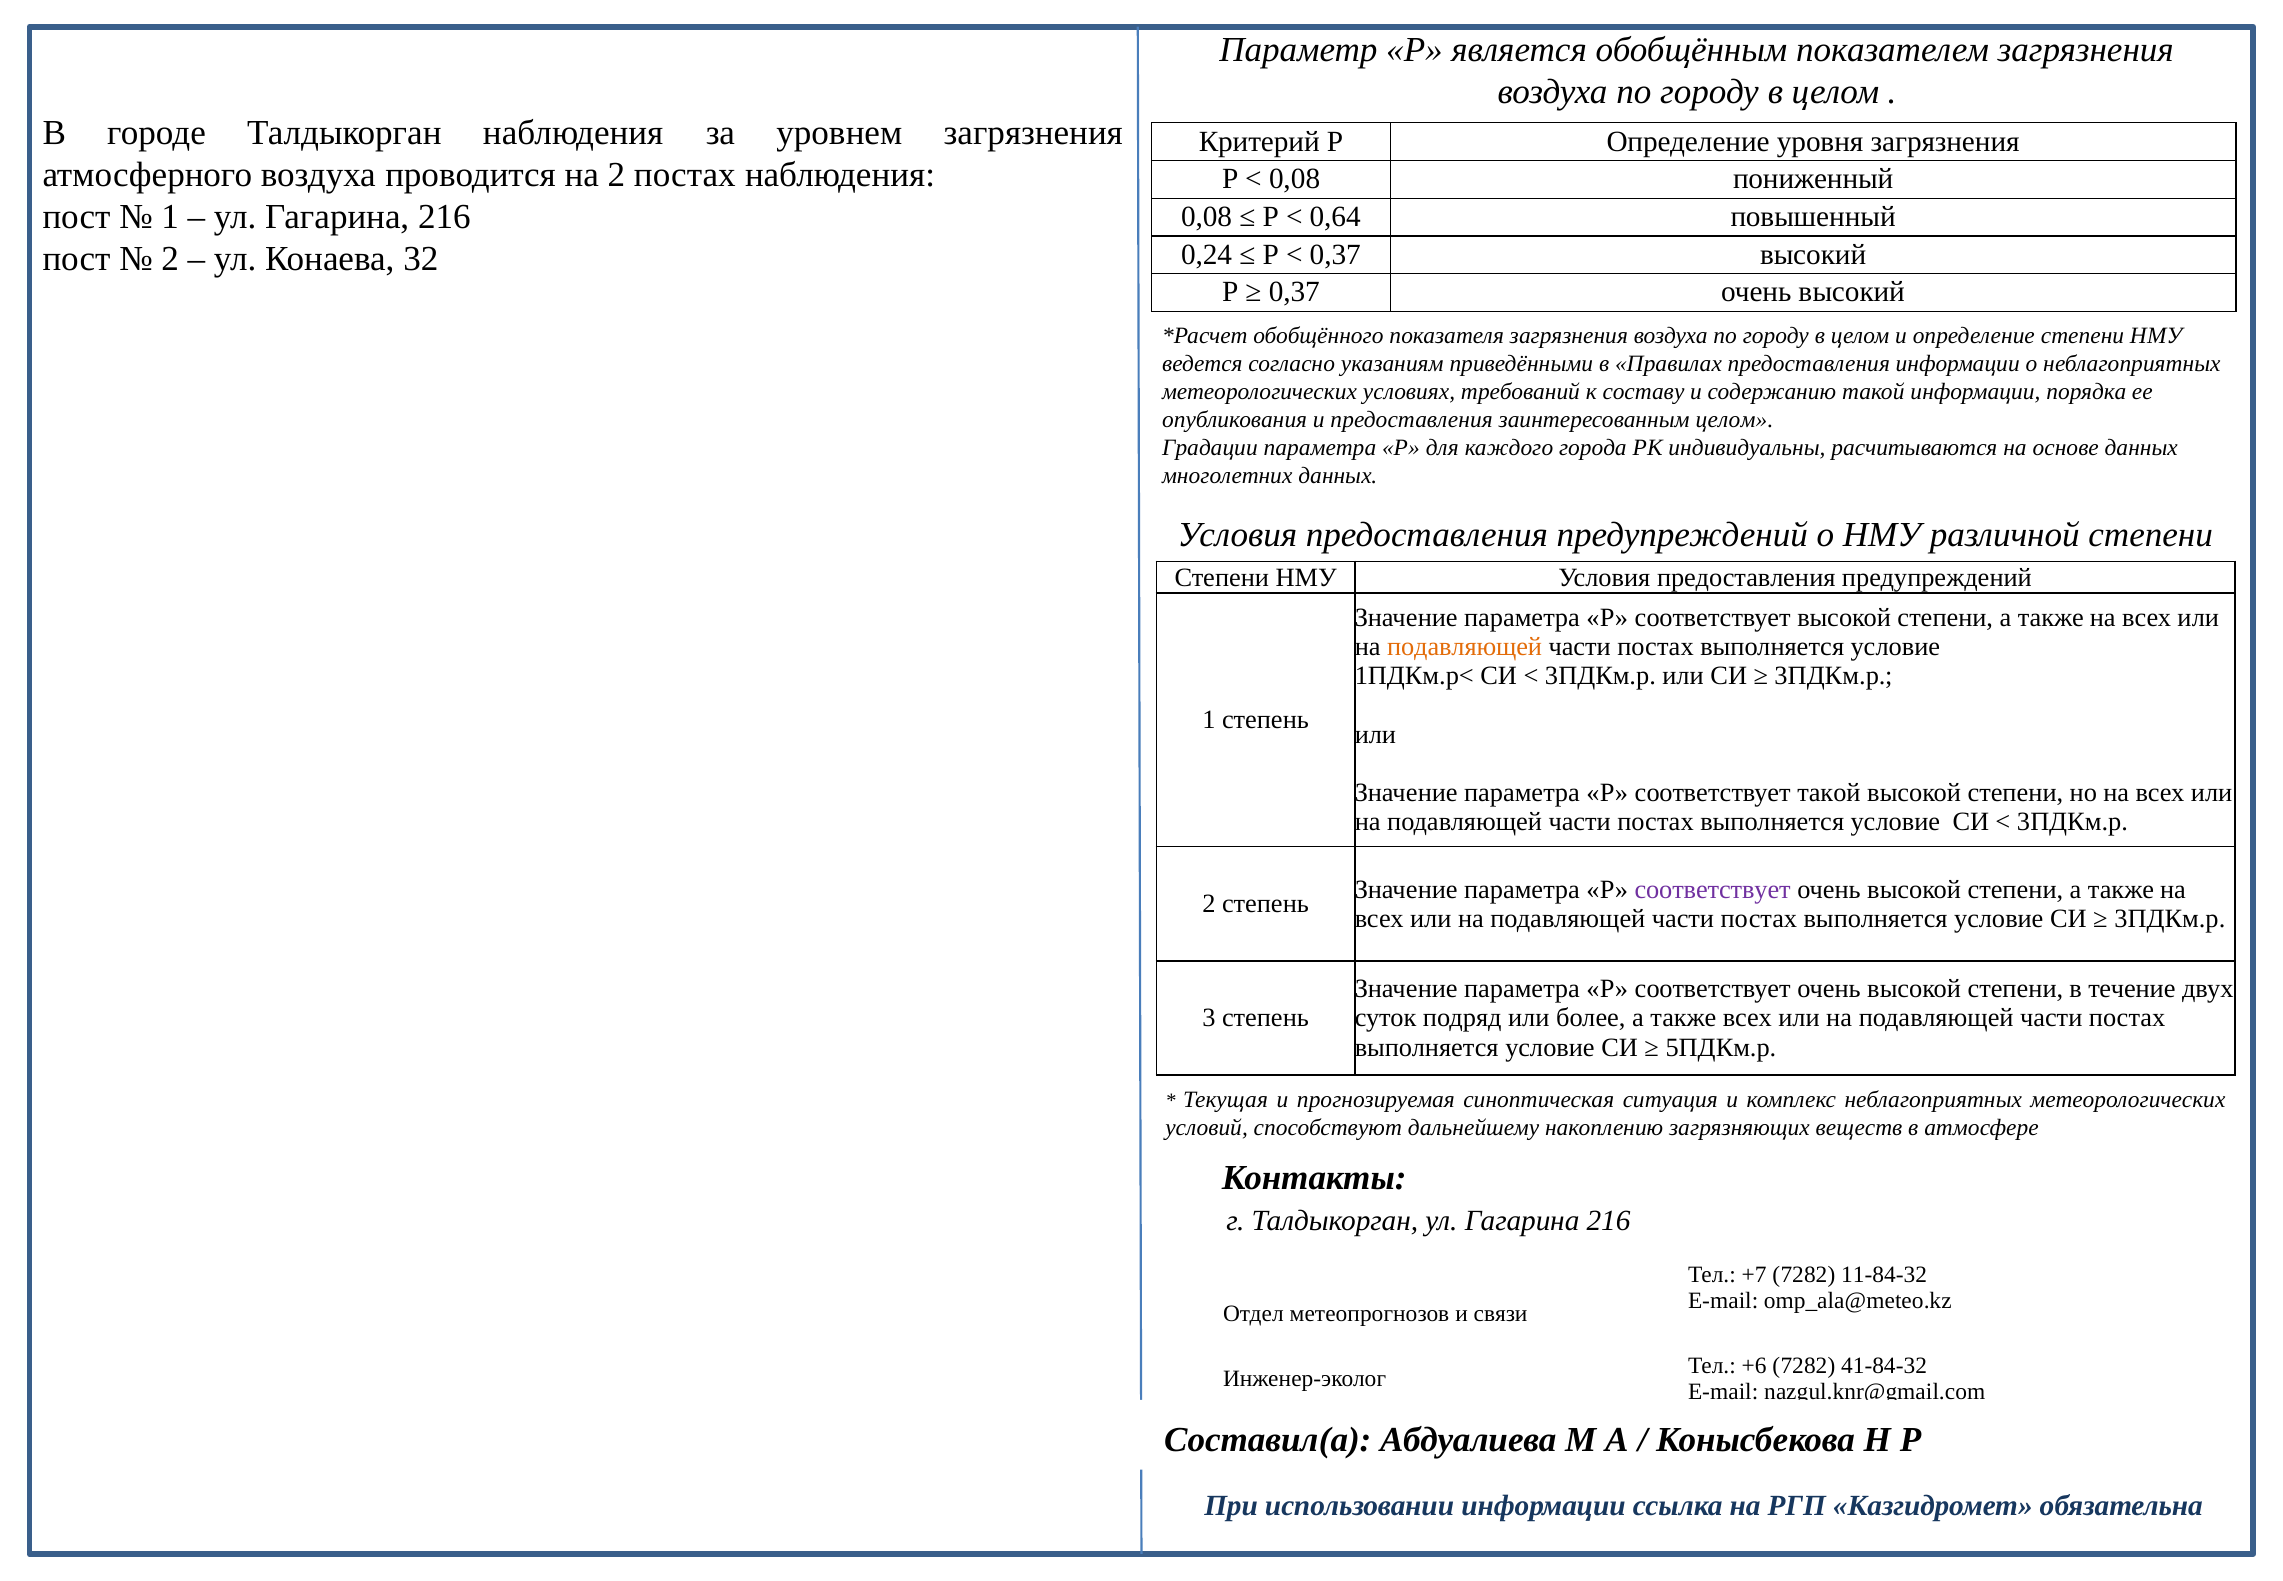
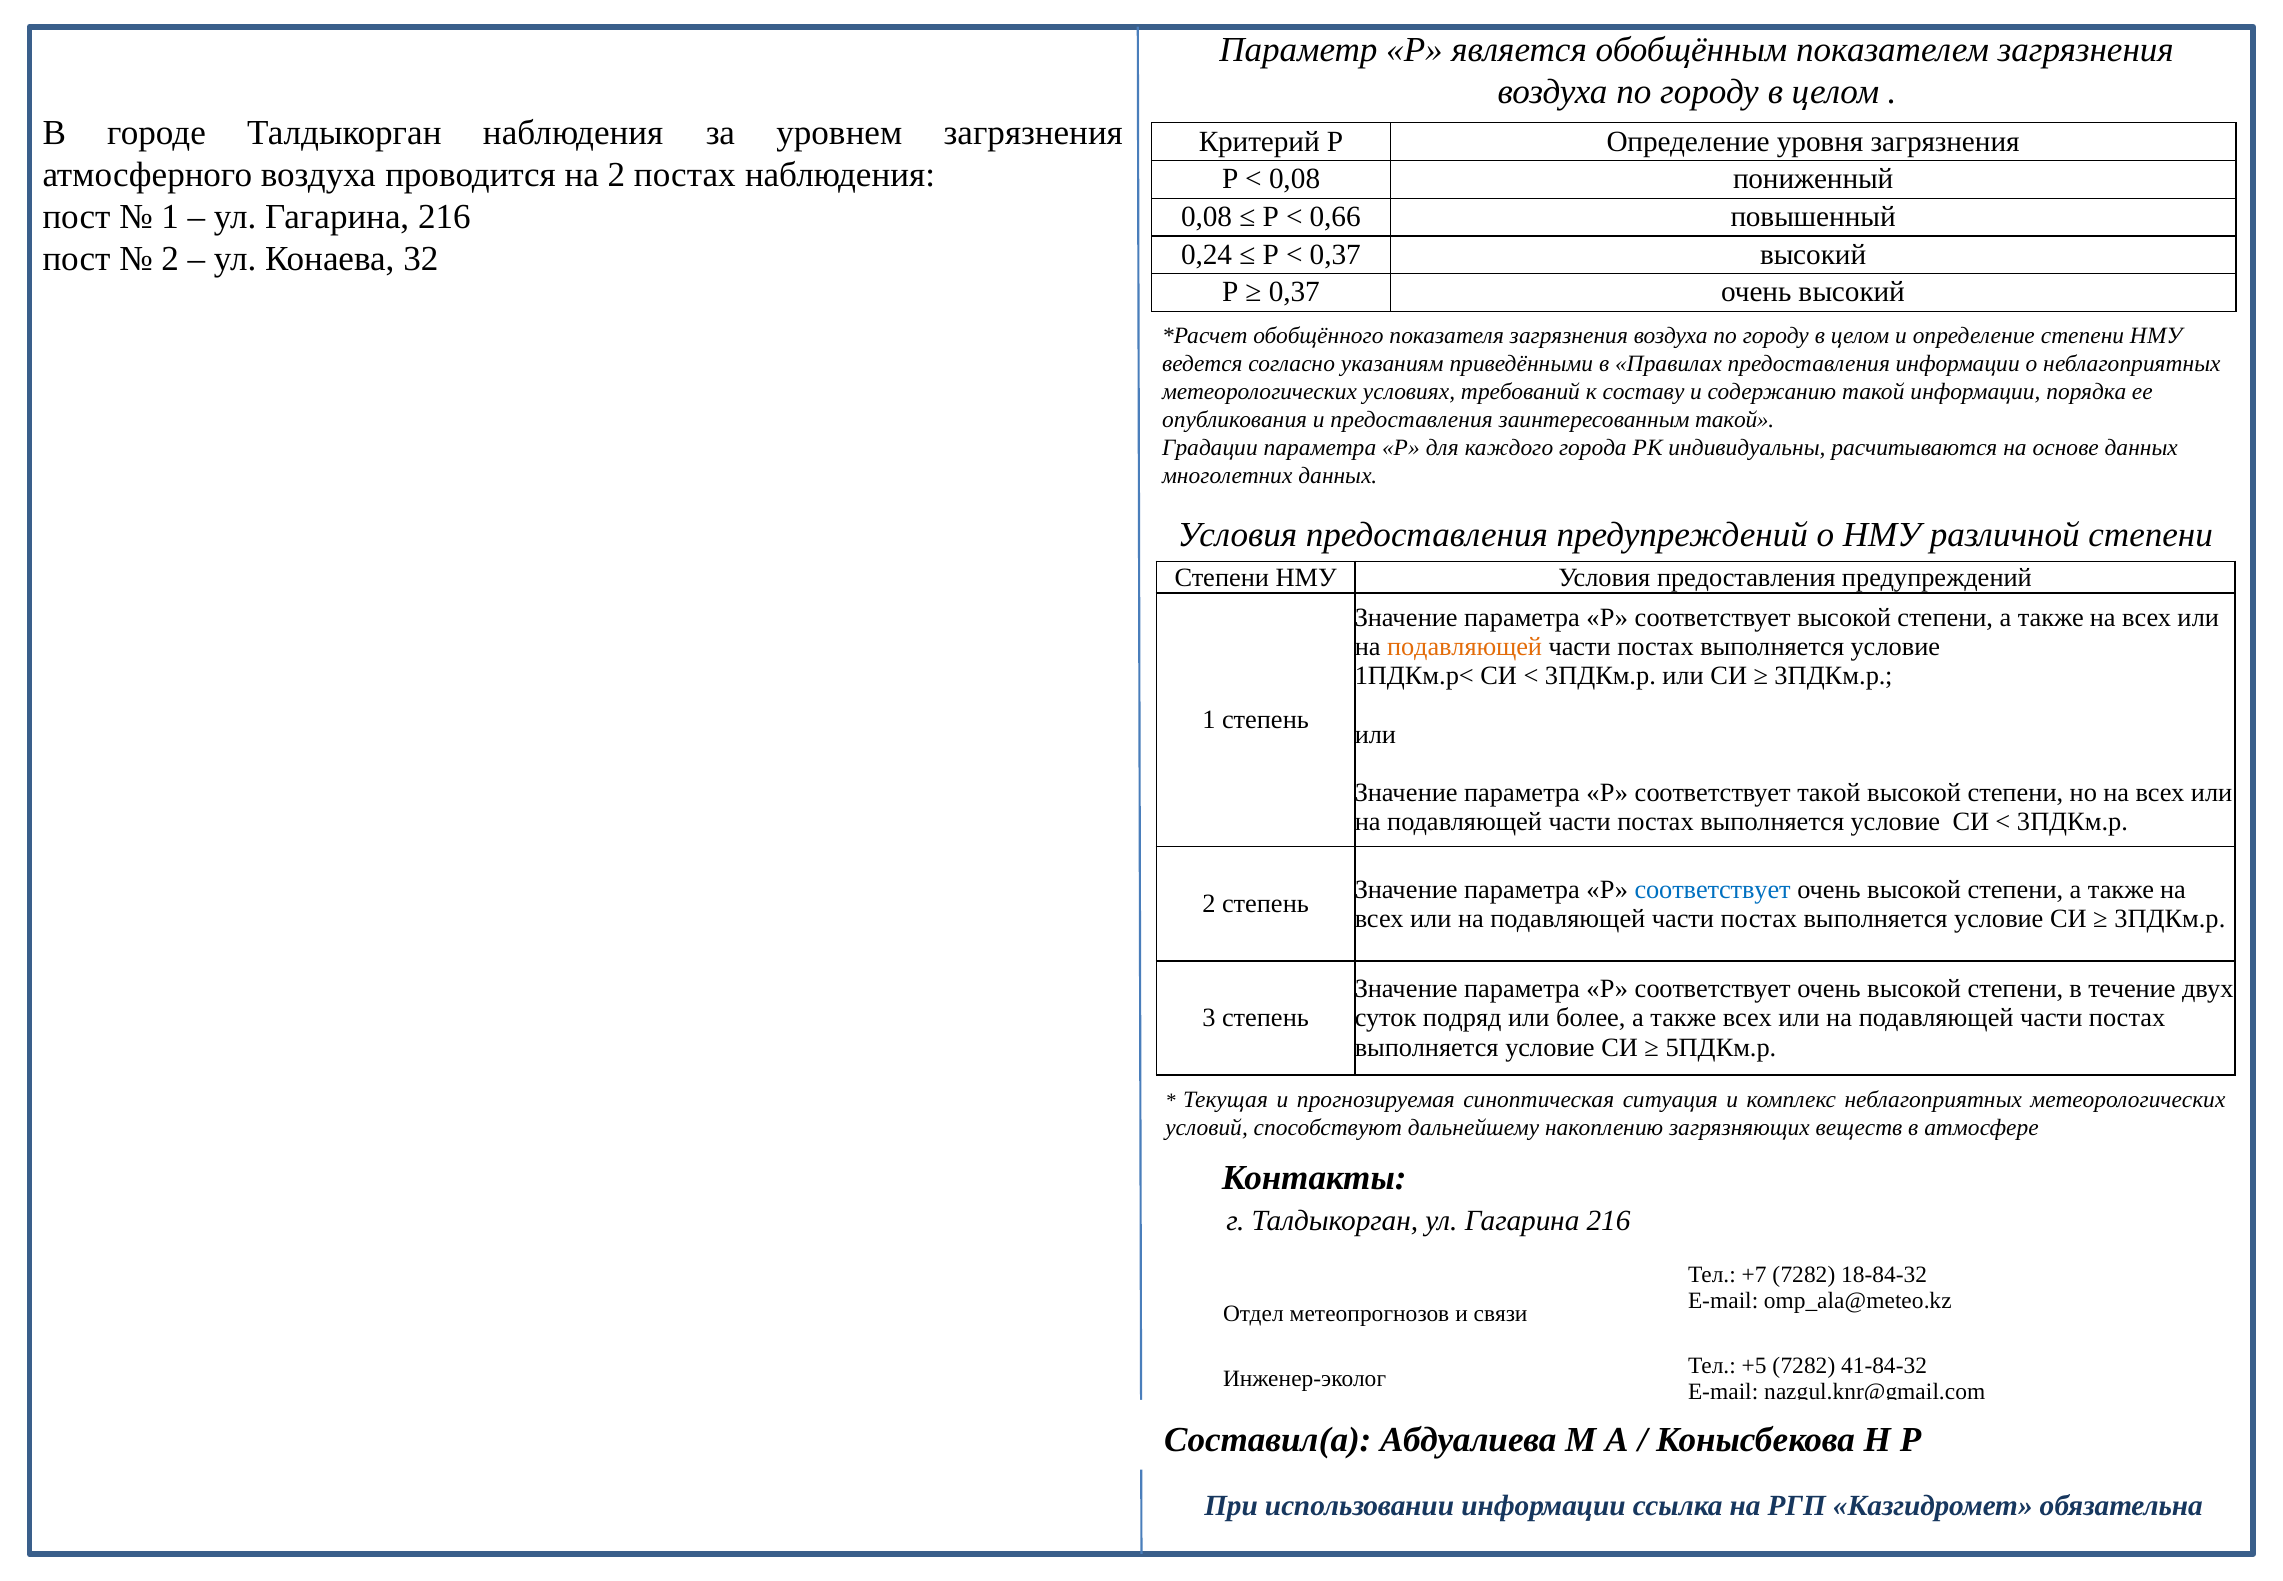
0,64: 0,64 -> 0,66 (1335, 217)
заинтересованным целом: целом -> такой (1735, 419)
соответствует colour: purple -> blue (1713, 889)
11-84-32: 11-84-32 -> 18-84-32 (1884, 1274)
+6: +6 -> +5 (1754, 1365)
